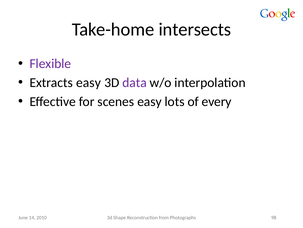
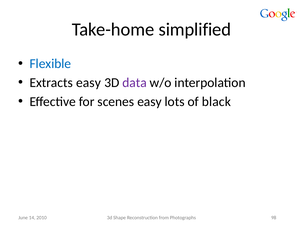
intersects: intersects -> simplified (195, 29)
Flexible colour: purple -> blue (50, 64)
every: every -> black (216, 101)
